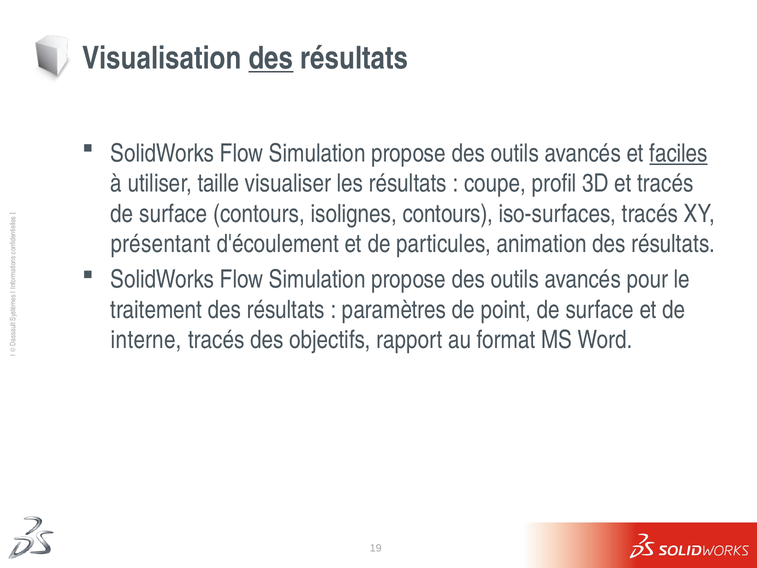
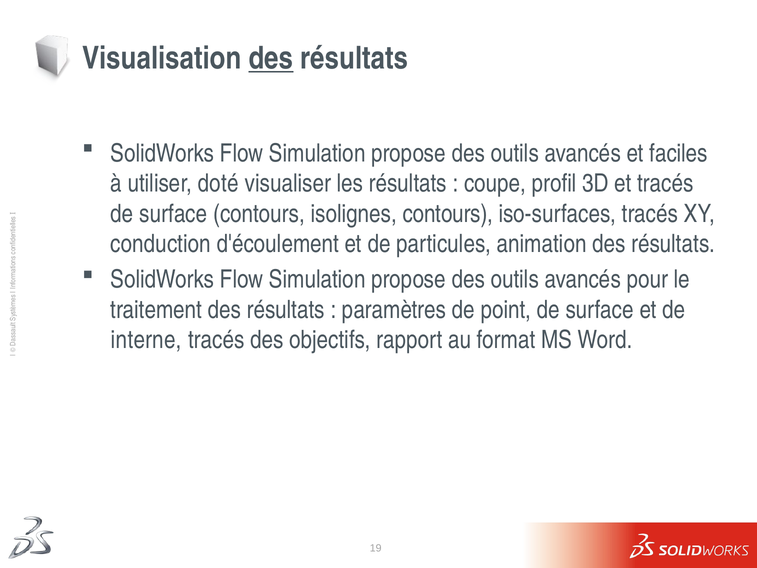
faciles underline: present -> none (679, 153)
taille: taille -> doté (218, 183)
présentant: présentant -> conduction (161, 244)
